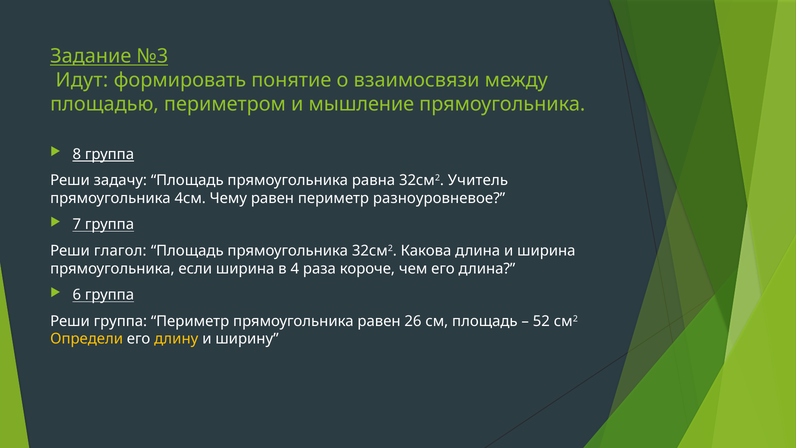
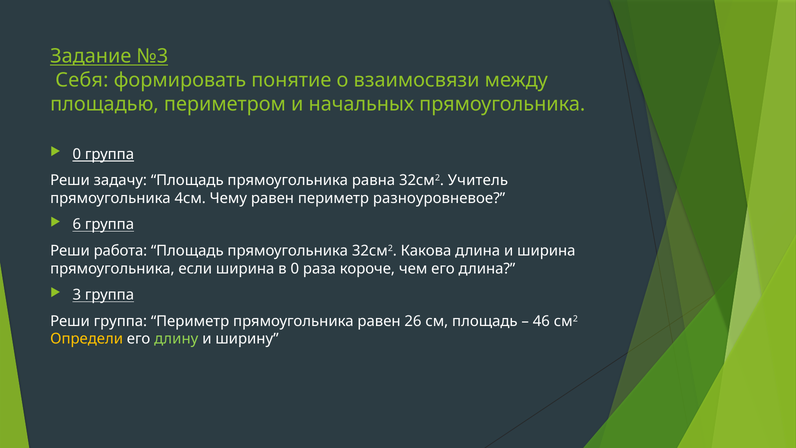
Идут: Идут -> Себя (82, 80)
мышление: мышление -> начальных (361, 104)
8: 8 -> 0 (77, 154)
7: 7 -> 6 (77, 224)
глагол: глагол -> работа (120, 251)
в 4: 4 -> 0 (295, 268)
6: 6 -> 3 (77, 295)
52: 52 -> 46 (541, 321)
длину colour: yellow -> light green (176, 339)
